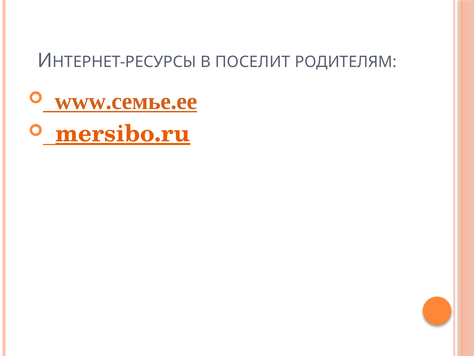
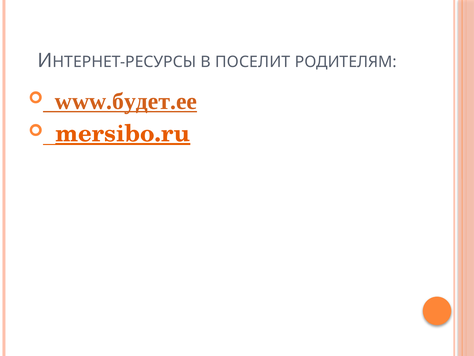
www.семье.ee: www.семье.ee -> www.будет.ee (126, 101)
